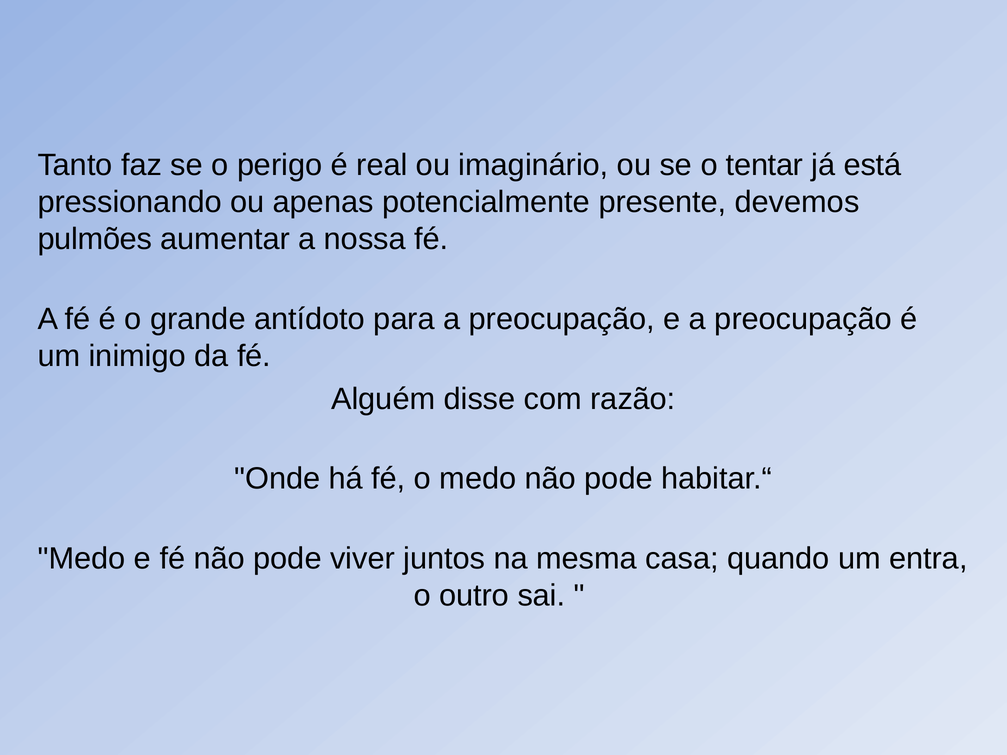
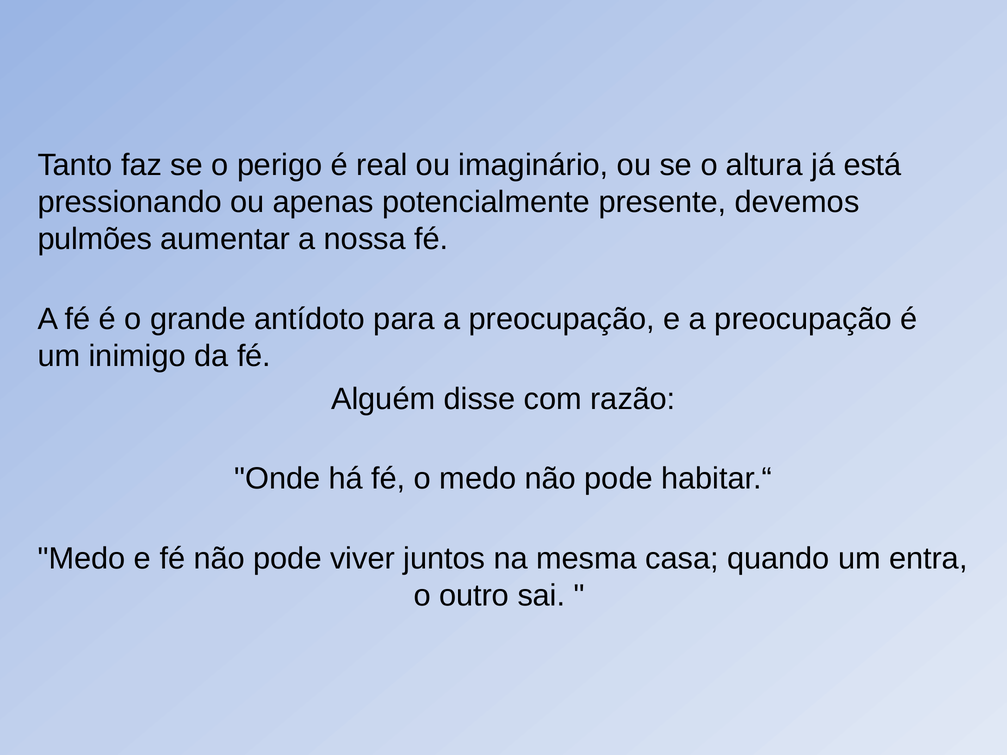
tentar: tentar -> altura (764, 165)
